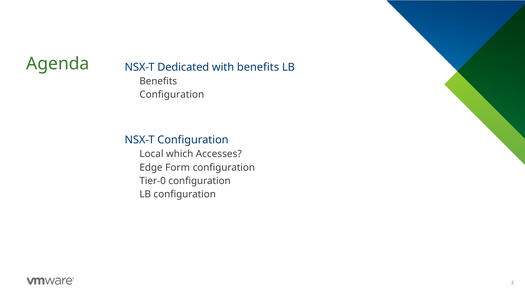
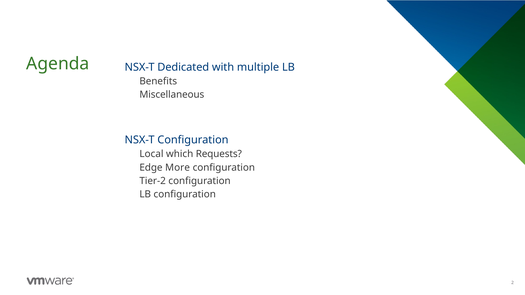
with benefits: benefits -> multiple (258, 67)
Configuration: Configuration -> Miscellaneous (172, 95)
Accesses: Accesses -> Requests (219, 154)
Form: Form -> More (178, 168)
Tier-0: Tier-0 -> Tier-2 (153, 181)
